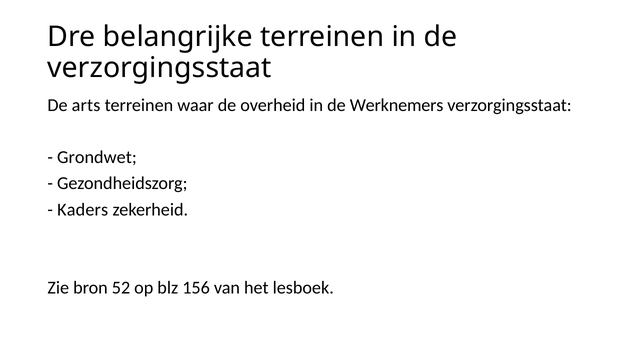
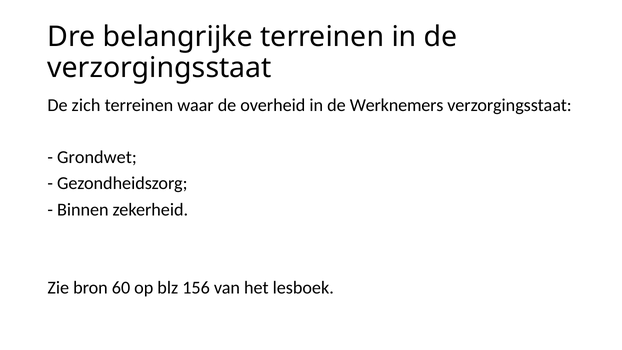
arts: arts -> zich (86, 105)
Kaders: Kaders -> Binnen (83, 209)
52: 52 -> 60 (121, 288)
